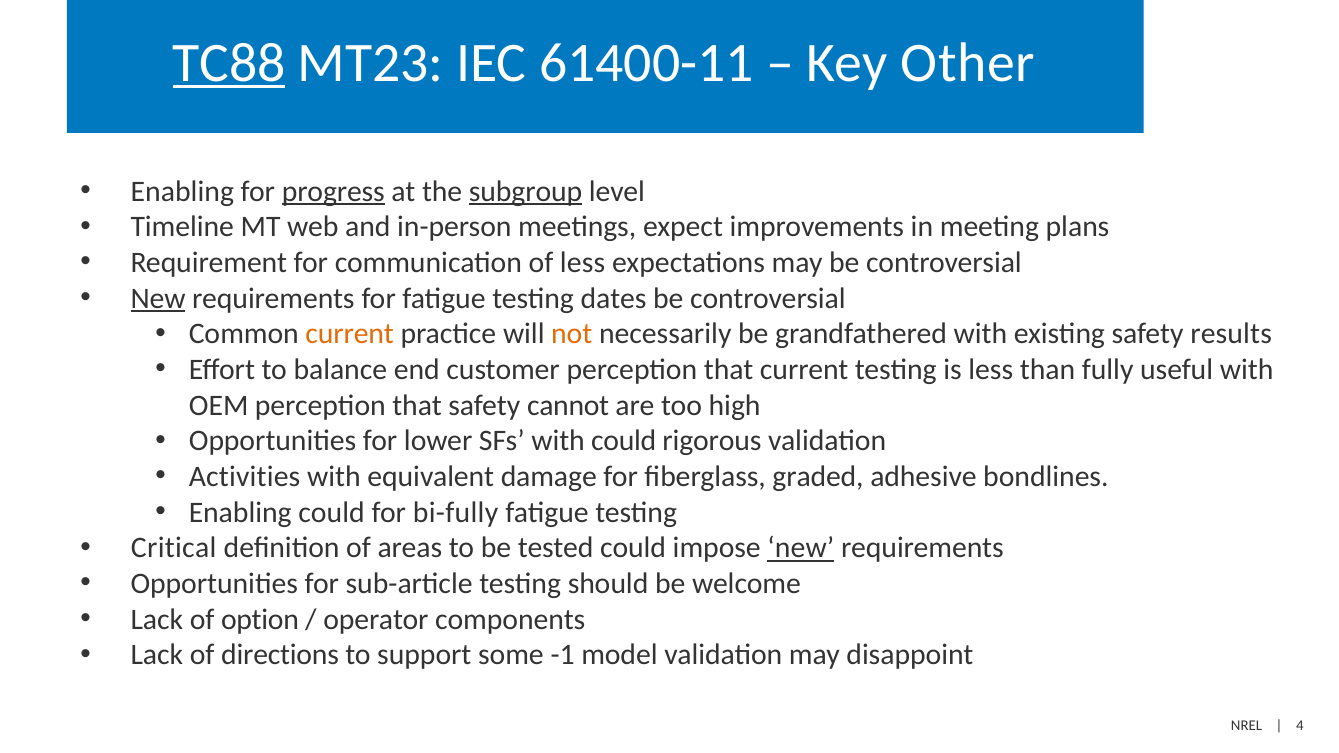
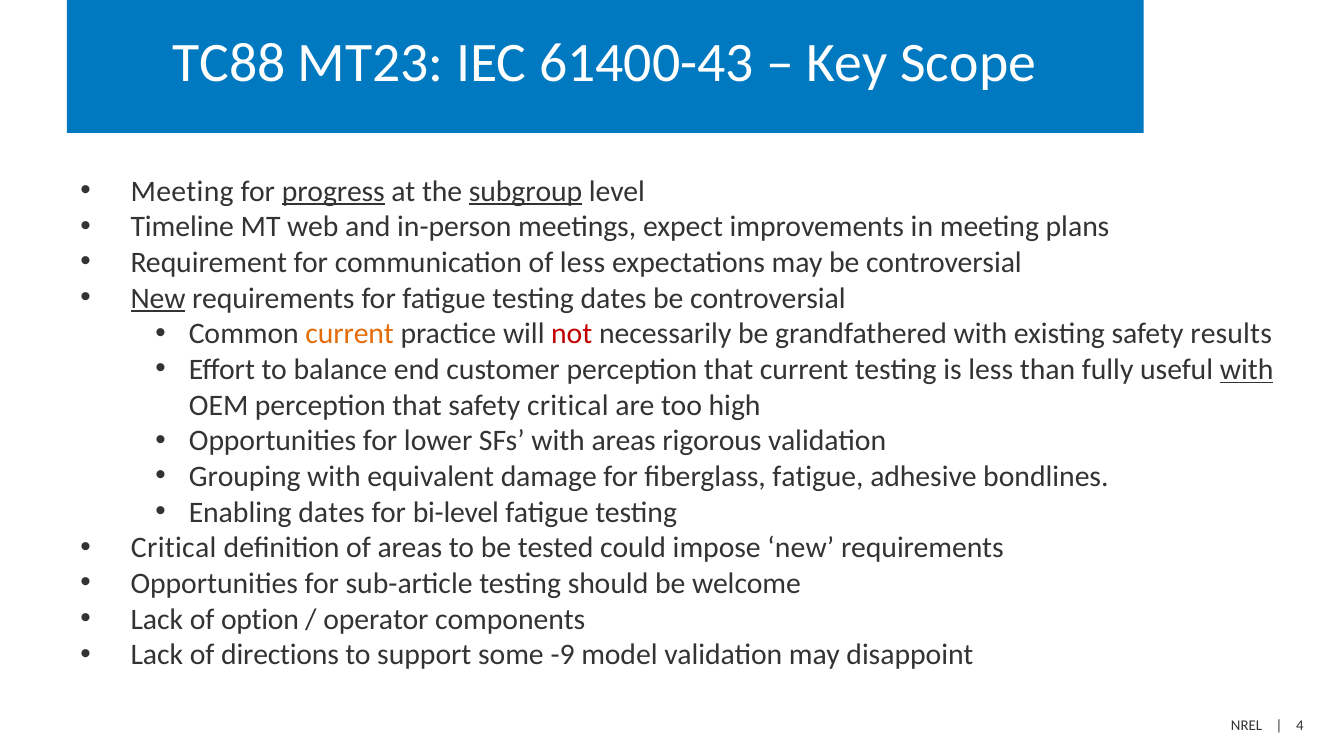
TC88 underline: present -> none (229, 63)
61400-11: 61400-11 -> 61400-43 (647, 63)
Other: Other -> Scope (968, 63)
Enabling: Enabling -> Meeting (182, 191)
not colour: orange -> red (572, 334)
with underline: none -> present (1247, 370)
safety cannot: cannot -> critical (568, 405)
with could: could -> areas (624, 441)
Activities: Activities -> Grouping (245, 477)
fiberglass graded: graded -> fatigue (818, 477)
Enabling could: could -> dates (332, 513)
bi-fully: bi-fully -> bi-level (456, 513)
new underline: present -> none (801, 548)
-1: -1 -> -9 (563, 655)
